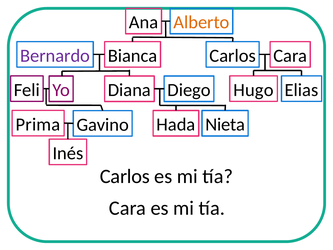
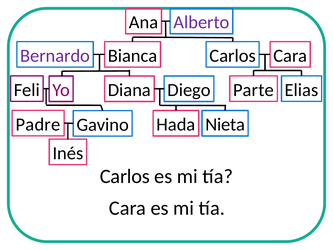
Alberto colour: orange -> purple (201, 22)
Hugo: Hugo -> Parte (253, 90)
Prima: Prima -> Padre (38, 124)
